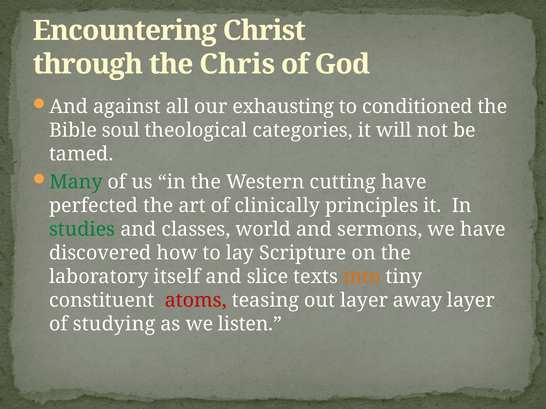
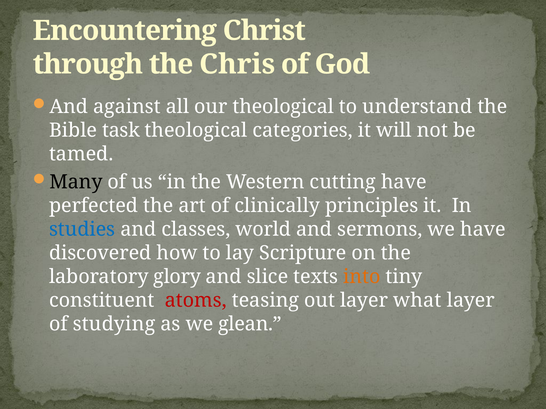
our exhausting: exhausting -> theological (283, 107)
conditioned: conditioned -> understand (417, 107)
soul: soul -> task (121, 131)
Many colour: green -> black (76, 182)
studies colour: green -> blue (82, 230)
itself: itself -> glory (177, 277)
away: away -> what (417, 301)
listen: listen -> glean (250, 324)
